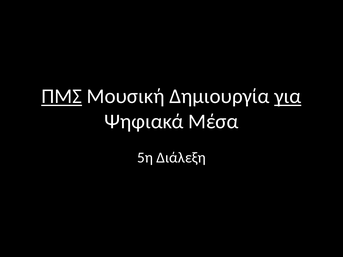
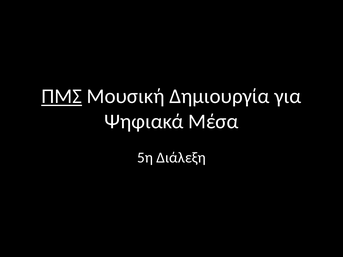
για underline: present -> none (288, 96)
